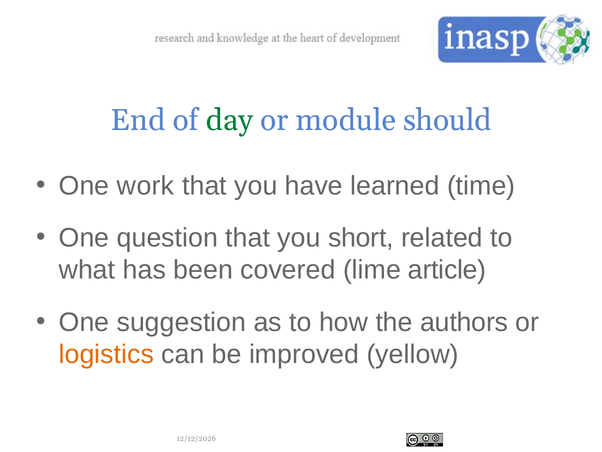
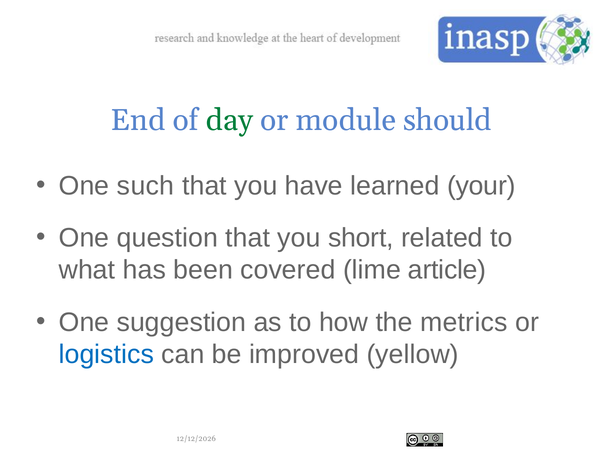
work: work -> such (146, 185)
time: time -> your (481, 185)
authors: authors -> metrics (464, 322)
logistics colour: orange -> blue (106, 354)
